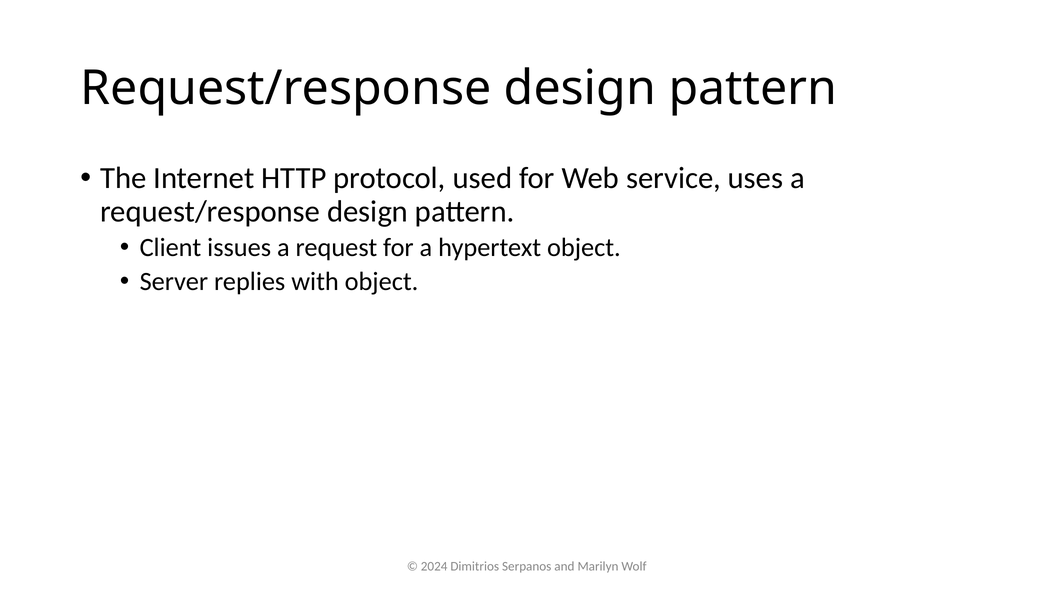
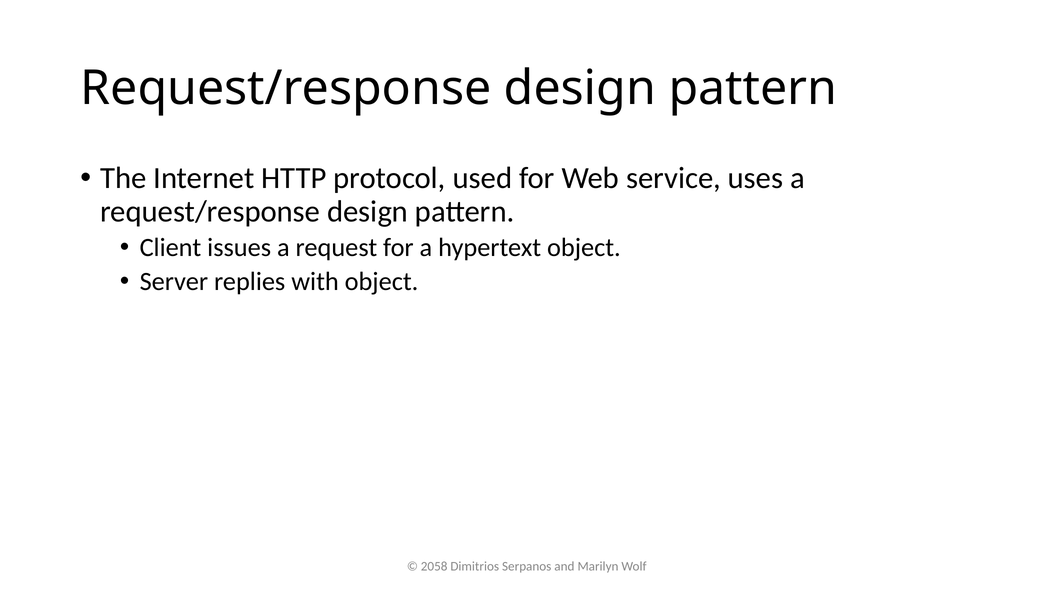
2024: 2024 -> 2058 (434, 566)
